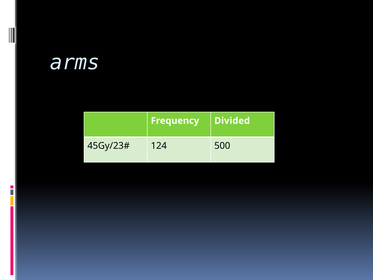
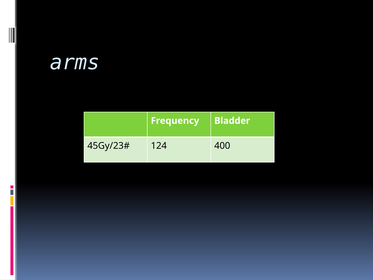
Divided: Divided -> Bladder (232, 121)
500: 500 -> 400 (222, 146)
